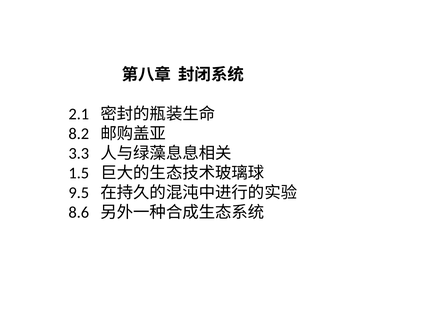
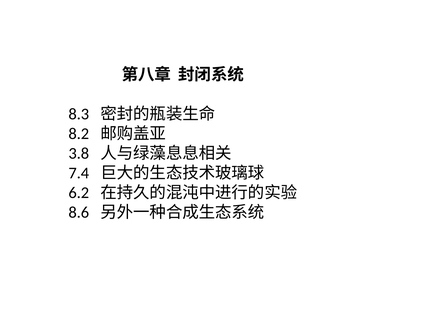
2.1: 2.1 -> 8.3 (79, 114)
3.3: 3.3 -> 3.8 (79, 154)
1.5: 1.5 -> 7.4 (79, 173)
9.5: 9.5 -> 6.2 (79, 193)
